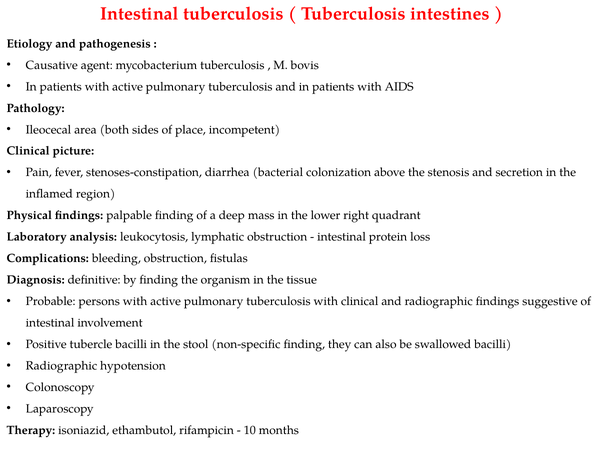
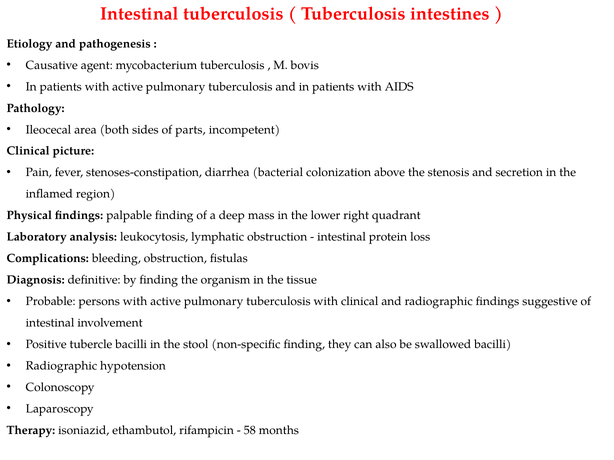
place: place -> parts (190, 130)
10: 10 -> 58 (250, 431)
